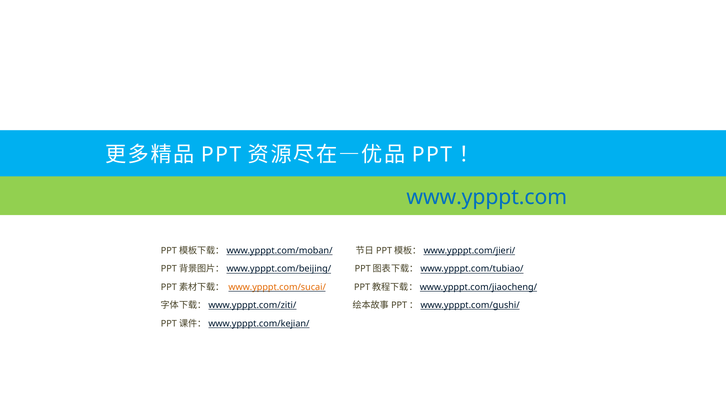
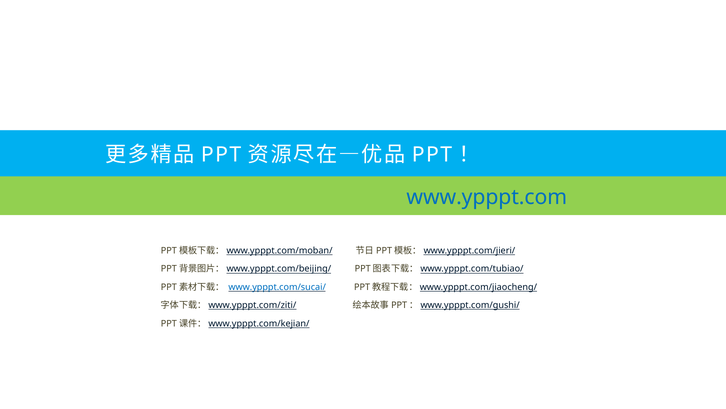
www.ypppt.com/sucai/ colour: orange -> blue (277, 287)
